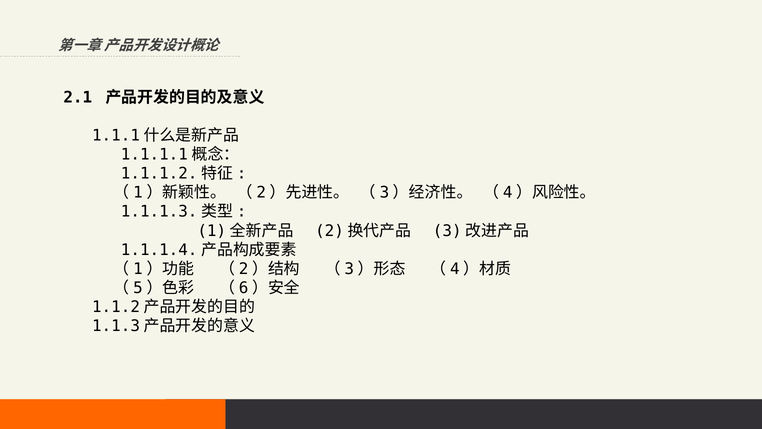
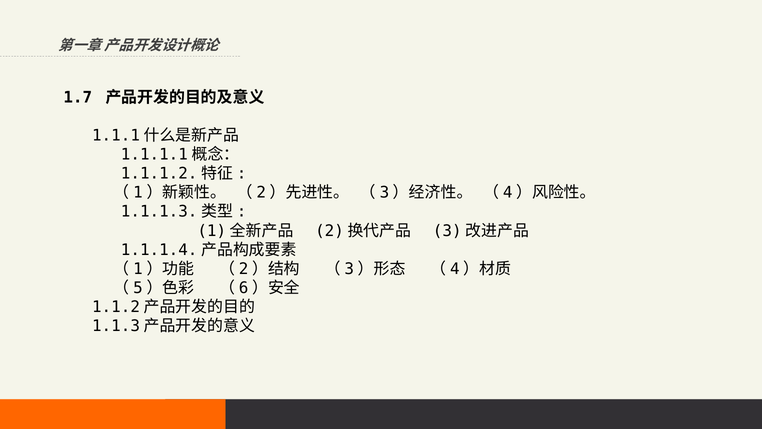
2.1: 2.1 -> 1.7 (78, 97)
